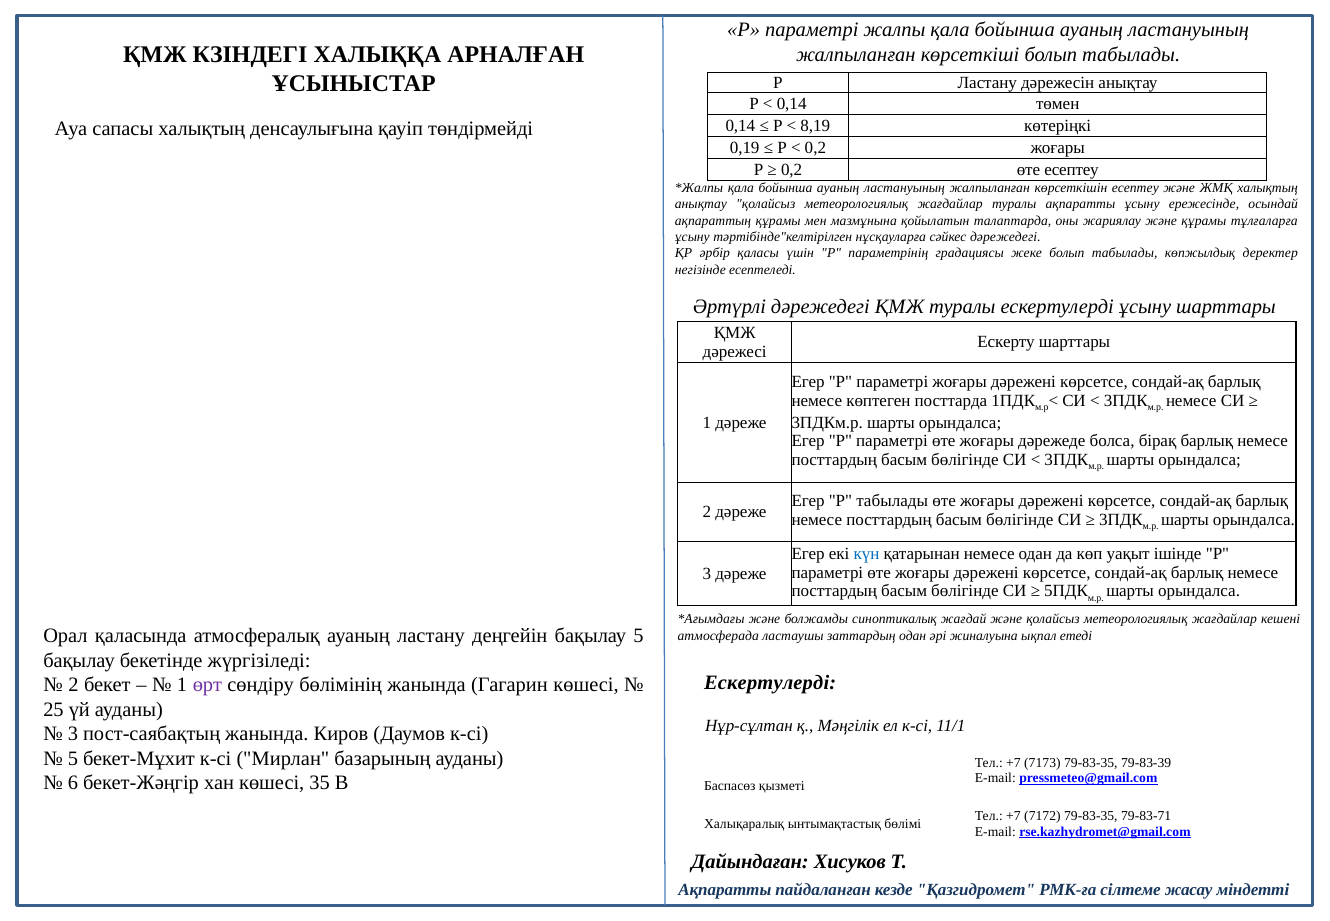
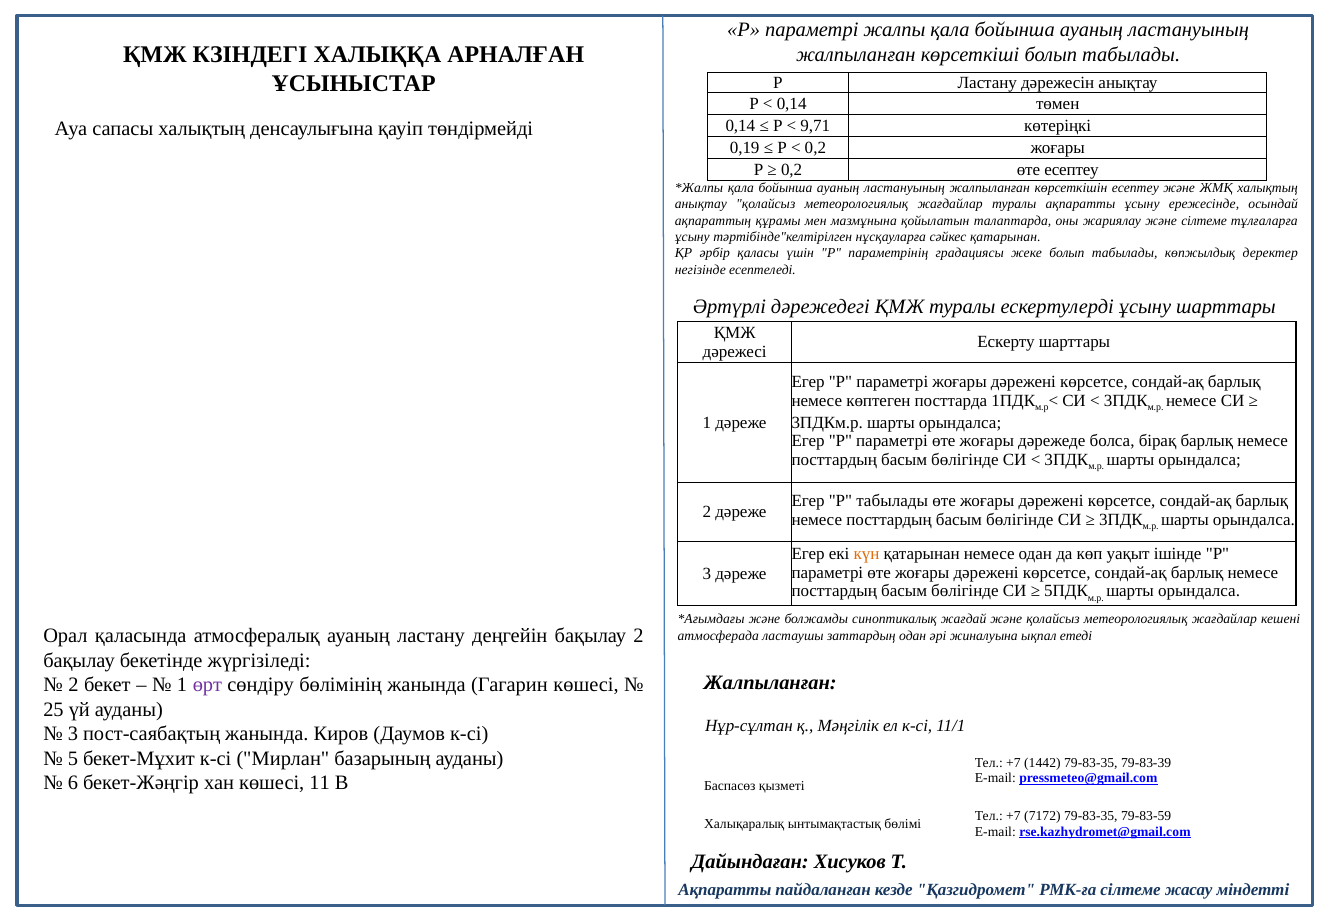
8,19: 8,19 -> 9,71 (815, 125)
және құрамы: құрамы -> сілтеме (1204, 220)
сәйкес дәрежедегі: дәрежедегі -> қатарынан (1005, 237)
күн colour: blue -> orange (866, 553)
бақылау 5: 5 -> 2 (639, 636)
Ескертулерді: Ескертулерді -> Жалпыланған (770, 683)
7173: 7173 -> 1442 (1042, 763)
35: 35 -> 11 (320, 783)
79-83-71: 79-83-71 -> 79-83-59 (1146, 816)
